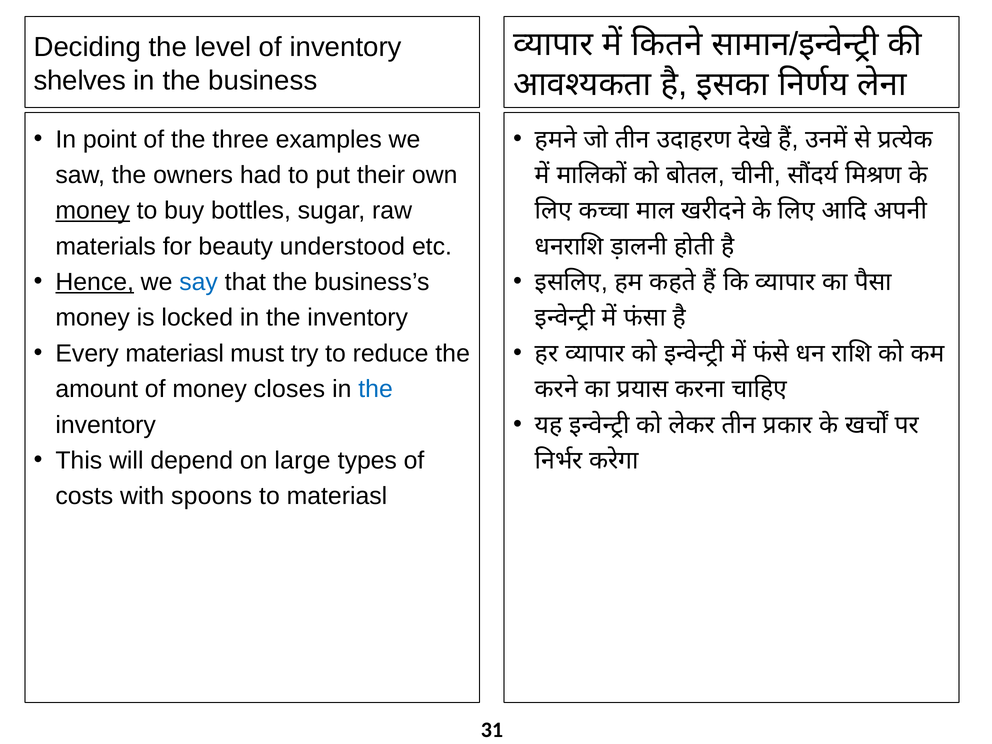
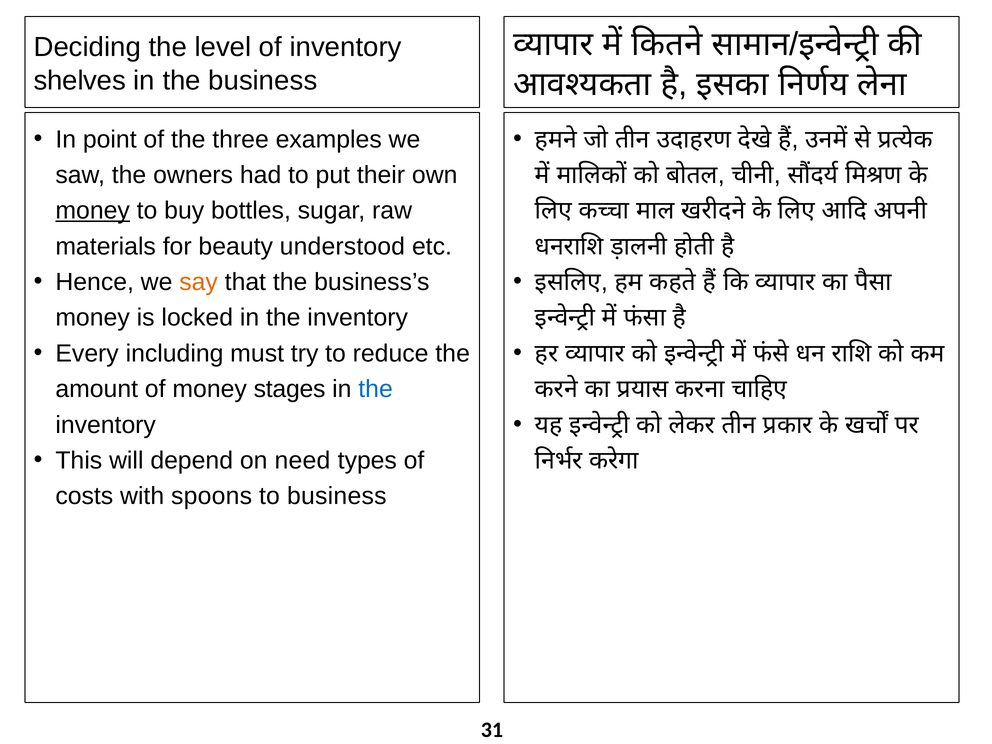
Hence underline: present -> none (95, 282)
say colour: blue -> orange (199, 282)
Every materiasl: materiasl -> including (175, 354)
closes: closes -> stages (290, 389)
large: large -> need (302, 461)
to materiasl: materiasl -> business (337, 496)
